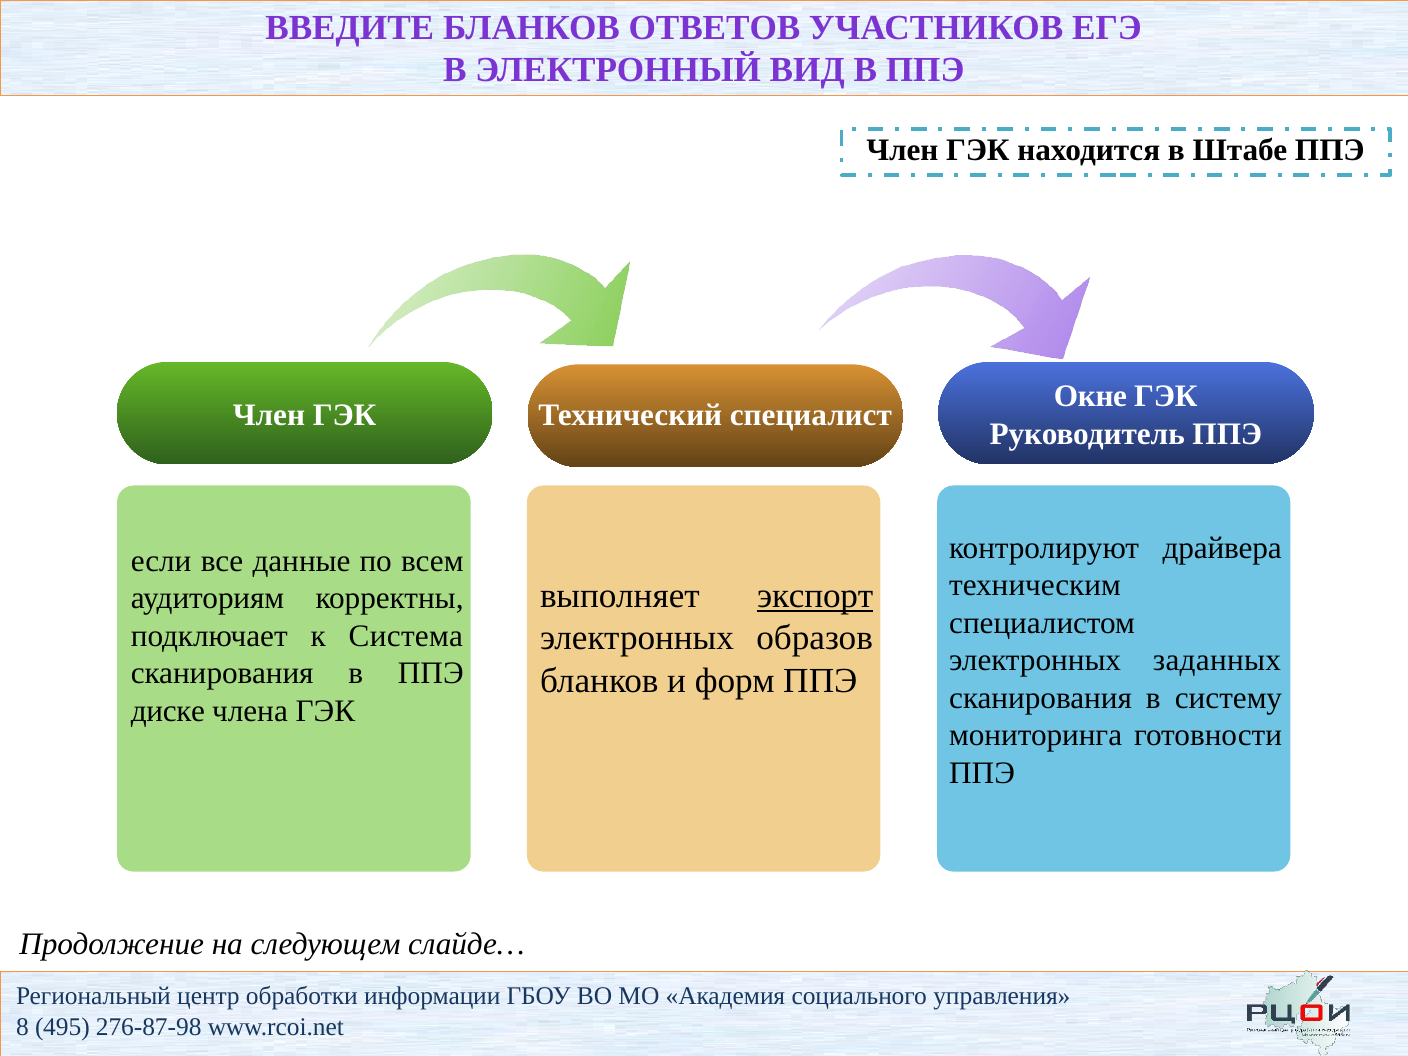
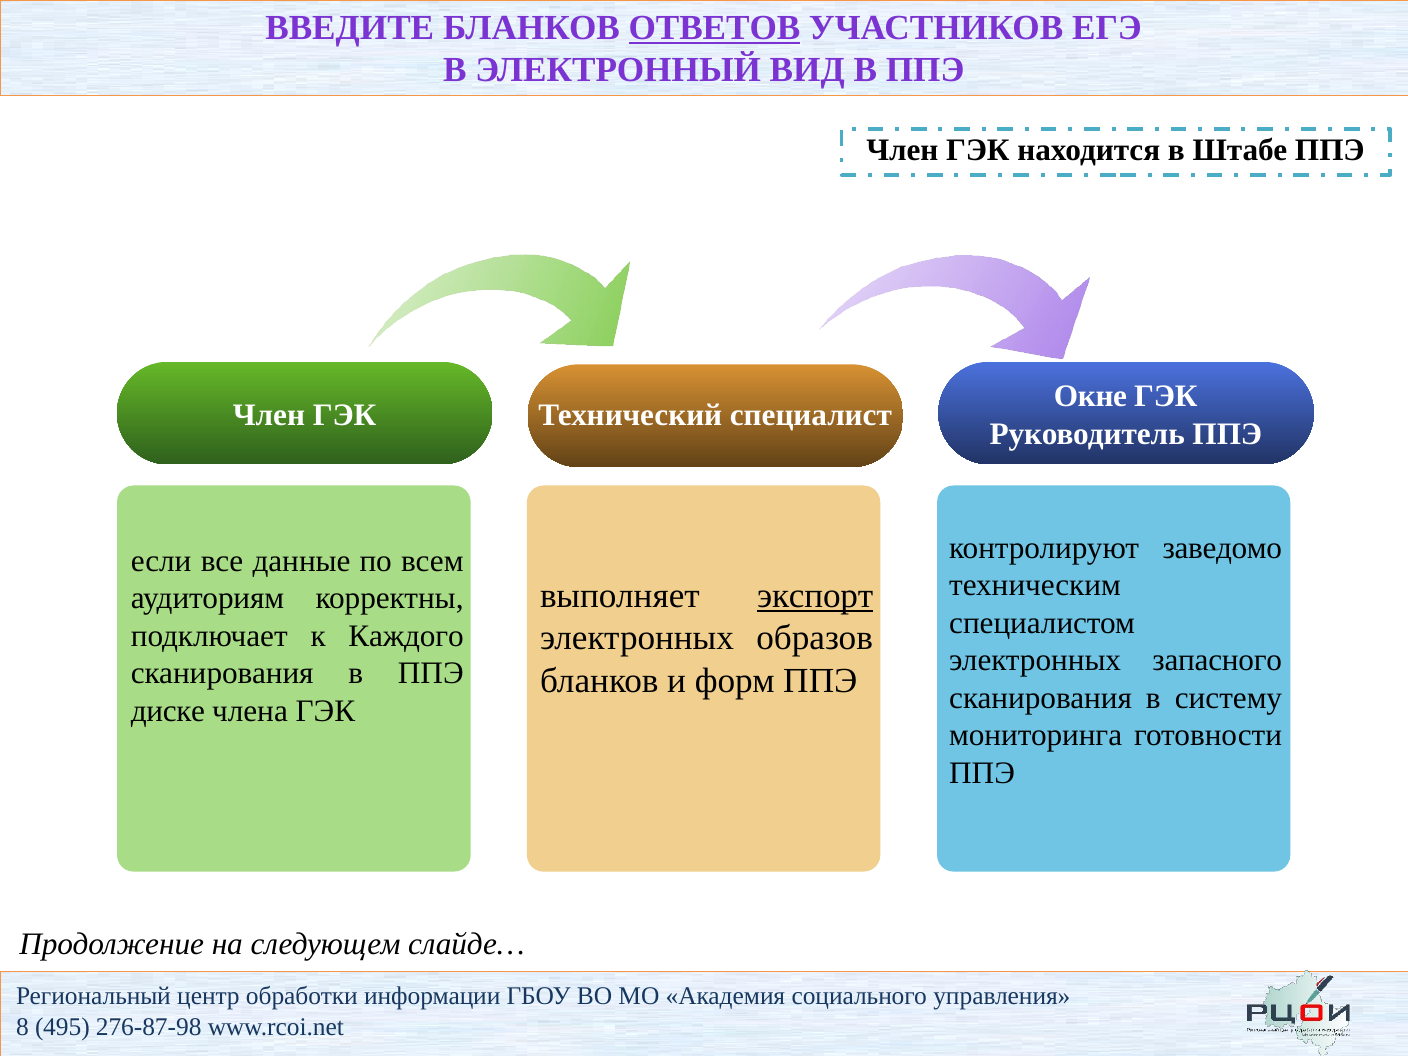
ОТВЕТОВ underline: none -> present (714, 28)
драйвера: драйвера -> заведомо (1222, 548)
Система: Система -> Каждого (406, 636)
заданных: заданных -> запасного (1217, 660)
